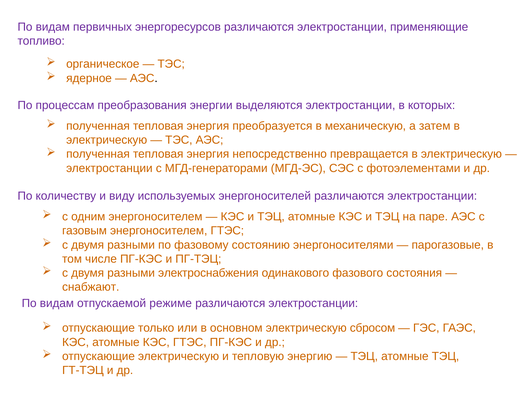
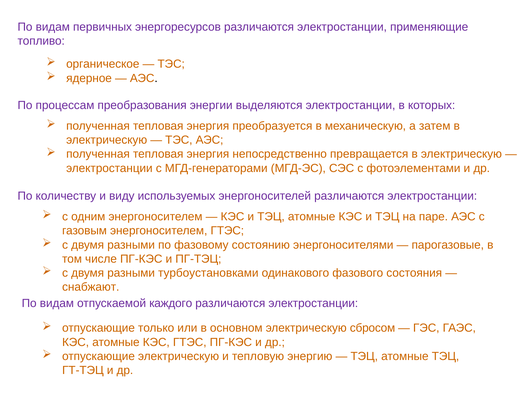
электроснабжения: электроснабжения -> турбоустановками (208, 273)
режиме: режиме -> каждого (171, 303)
